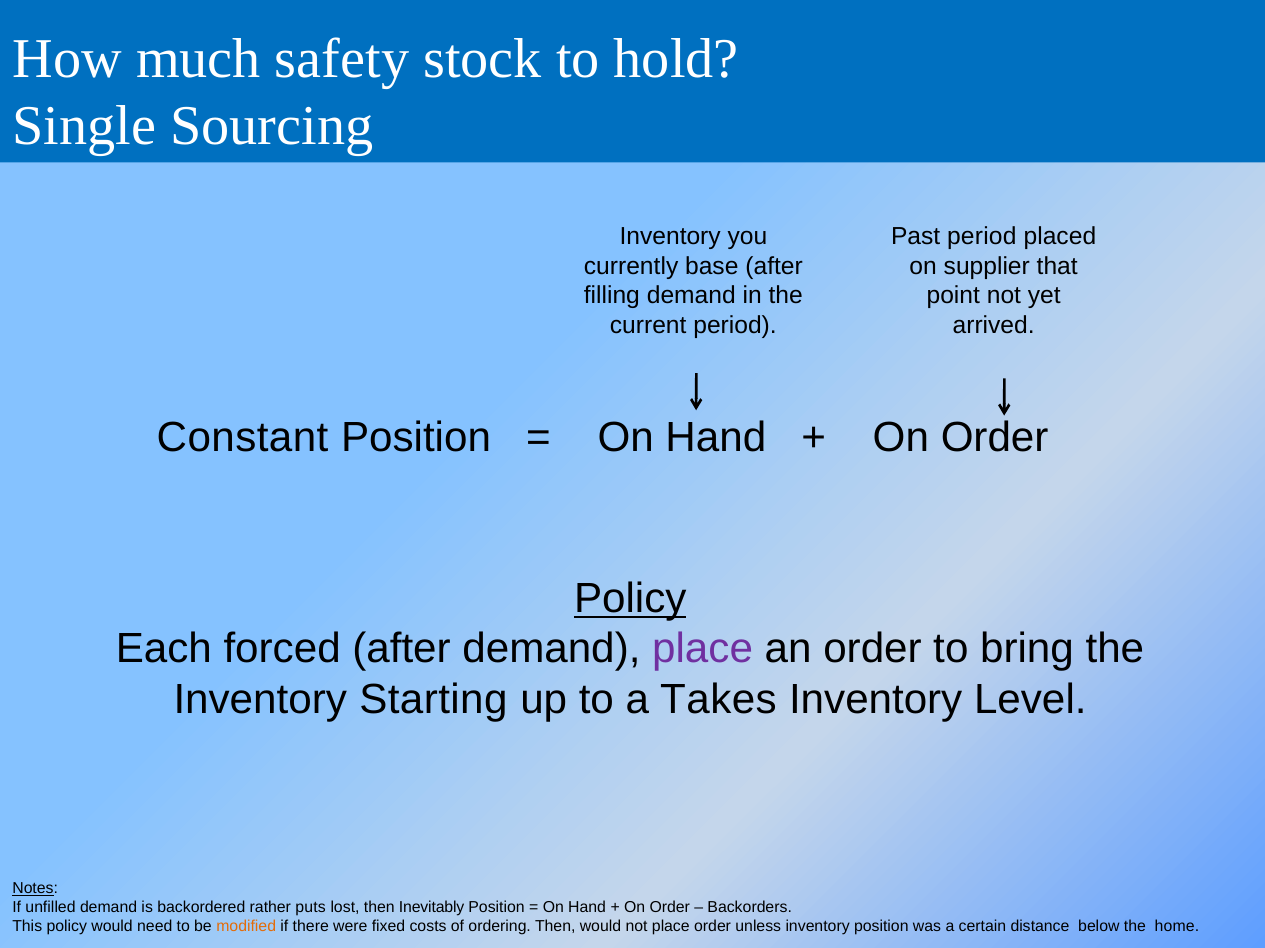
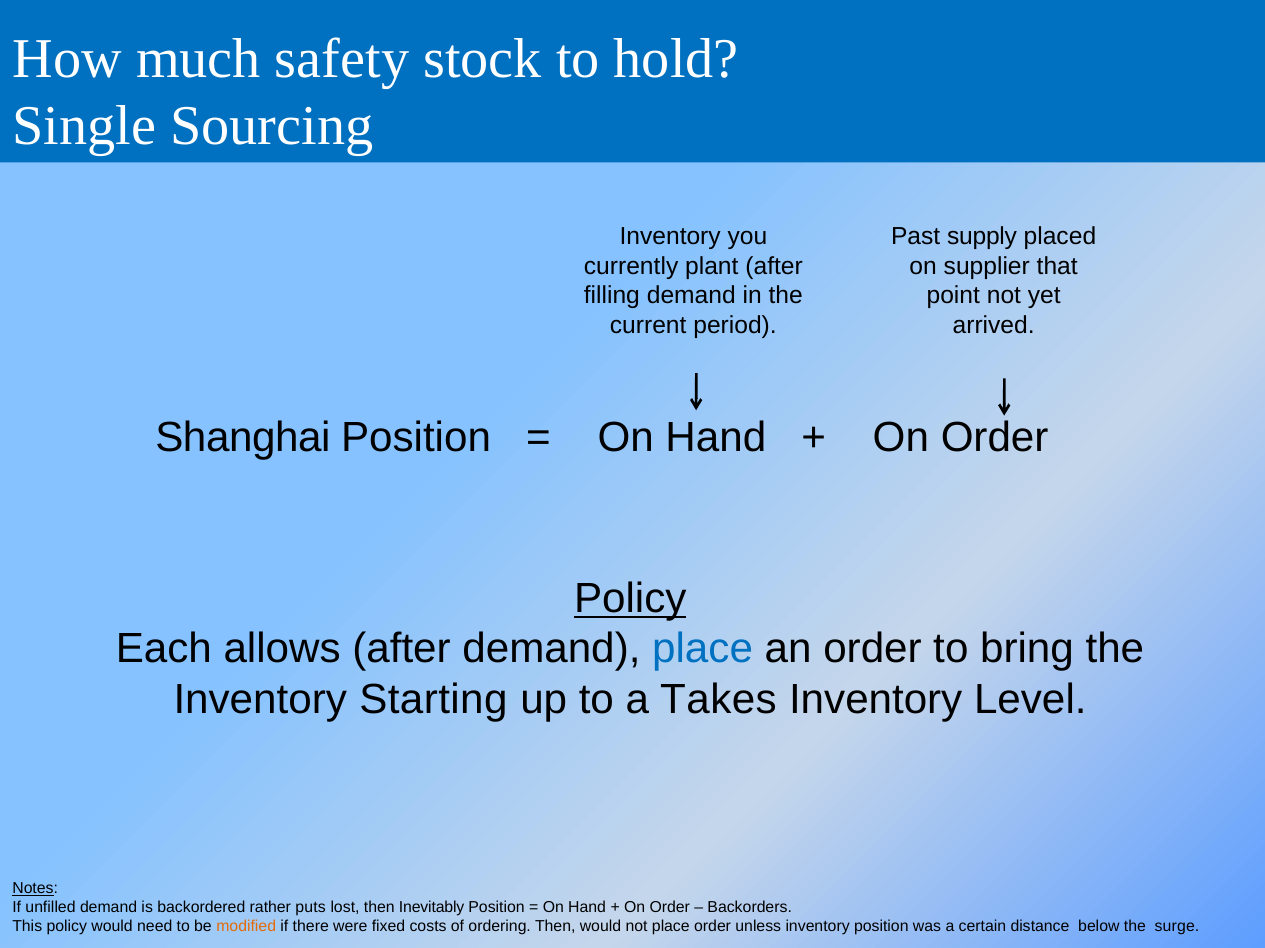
Past period: period -> supply (982, 237)
base: base -> plant (712, 266)
Constant: Constant -> Shanghai (243, 438)
forced: forced -> allows (282, 649)
place colour: purple -> blue (703, 649)
home: home -> surge (1177, 927)
